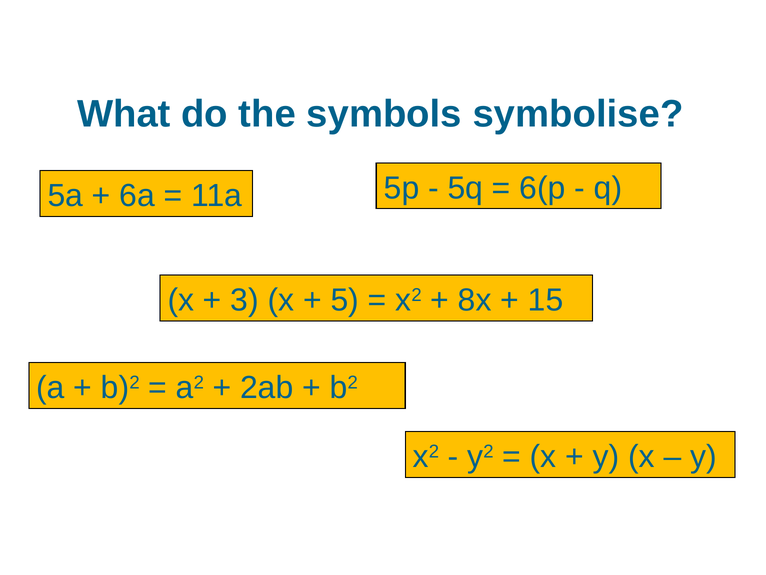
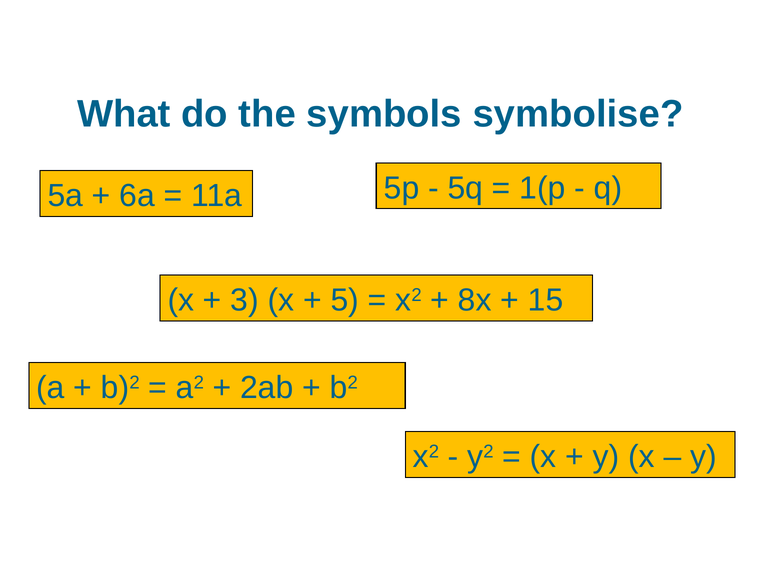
6(p: 6(p -> 1(p (542, 188)
